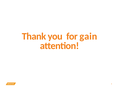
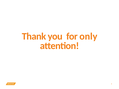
gain: gain -> only (88, 36)
